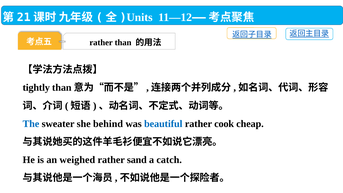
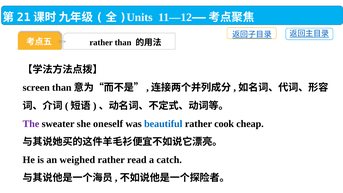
tightly: tightly -> screen (36, 88)
The colour: blue -> purple (31, 124)
behind: behind -> oneself (108, 124)
sand: sand -> read (137, 160)
